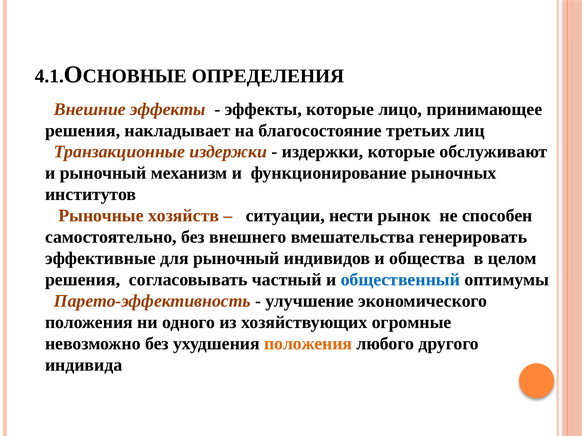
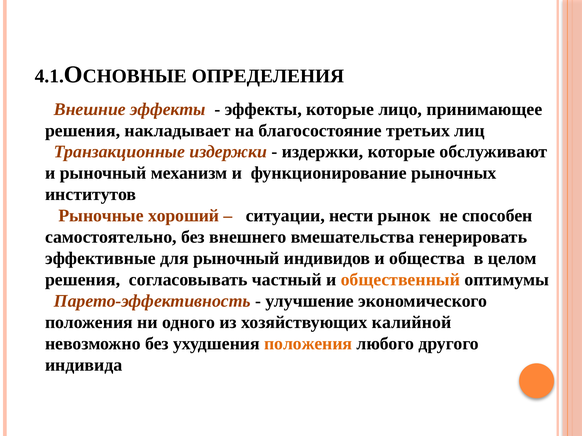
хозяйств: хозяйств -> хороший (184, 216)
общественный colour: blue -> orange (400, 280)
огромные: огромные -> калийной (412, 323)
